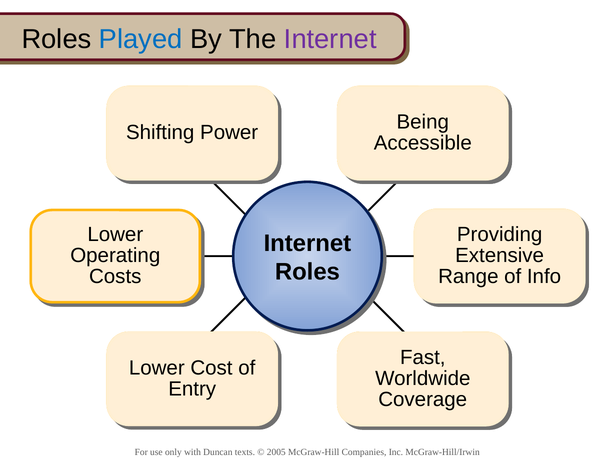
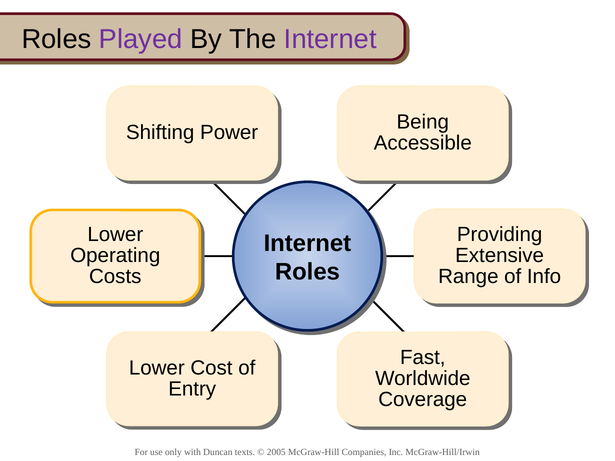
Played colour: blue -> purple (141, 39)
